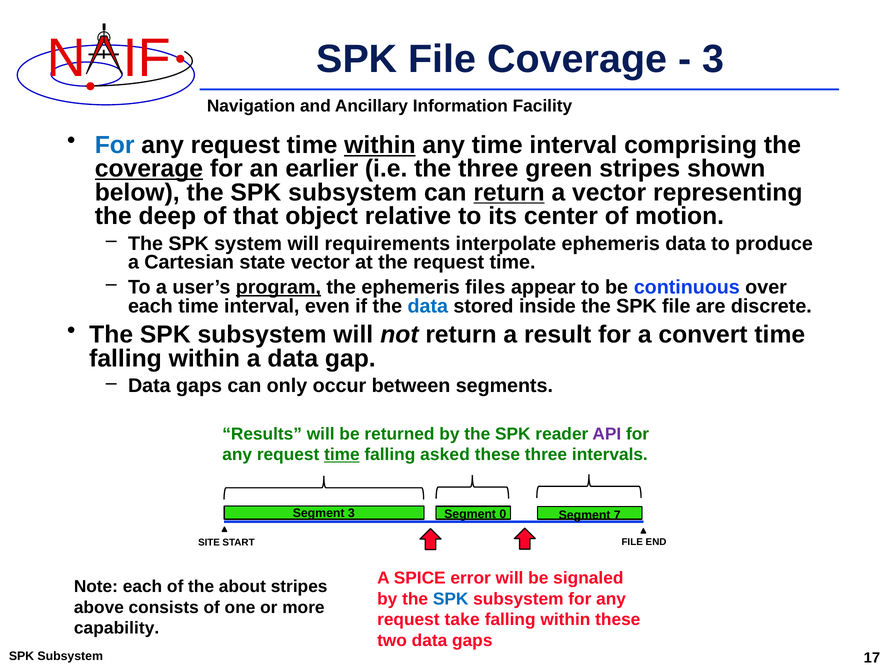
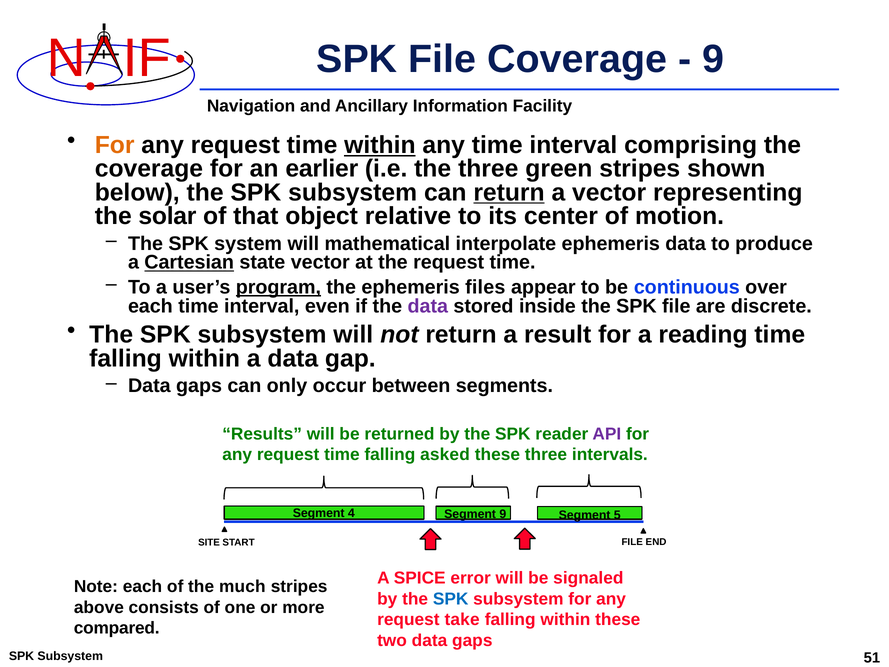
3: 3 -> 9 (713, 59)
For colour: blue -> orange (115, 145)
coverage underline: present -> none (149, 169)
deep: deep -> solar (167, 216)
requirements: requirements -> mathematical (387, 244)
Cartesian underline: none -> present (189, 262)
data colour: blue -> purple (428, 306)
convert: convert -> reading (703, 335)
time underline: present -> none (342, 455)
Segment 3: 3 -> 4 (351, 513)
Segment 0: 0 -> 9 (503, 514)
7: 7 -> 5 (617, 515)
about: about -> much (242, 587)
capability: capability -> compared (117, 628)
17: 17 -> 51 (872, 658)
